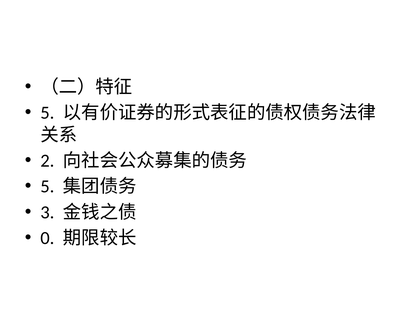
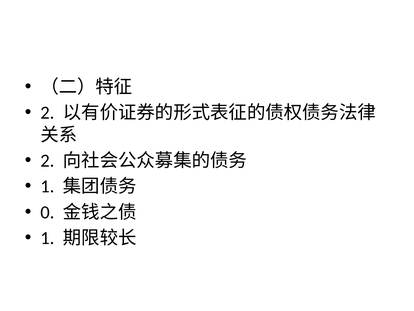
5: 5 -> 2 (47, 113)
5: 5 -> 1 (47, 186)
3: 3 -> 0 (47, 212)
0: 0 -> 1 (47, 238)
